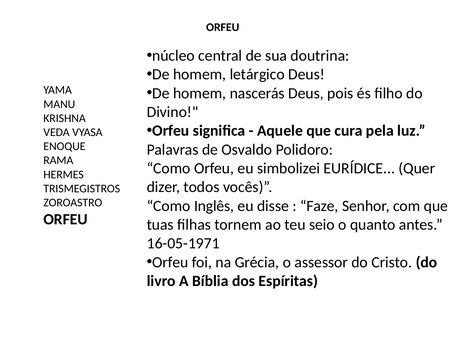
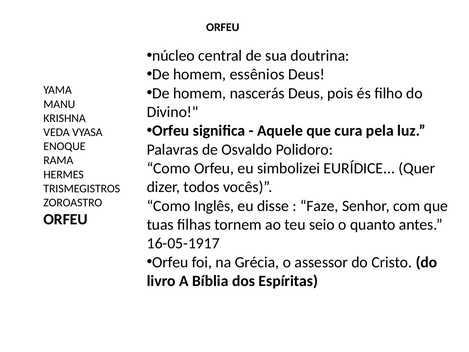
letárgico: letárgico -> essênios (257, 74)
16-05-1971: 16-05-1971 -> 16-05-1917 (183, 243)
